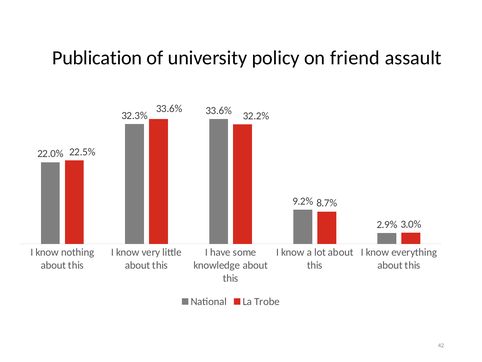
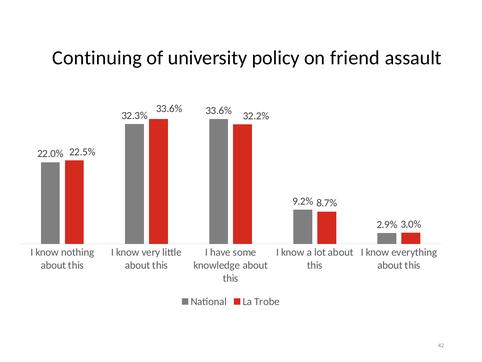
Publication: Publication -> Continuing (97, 58)
